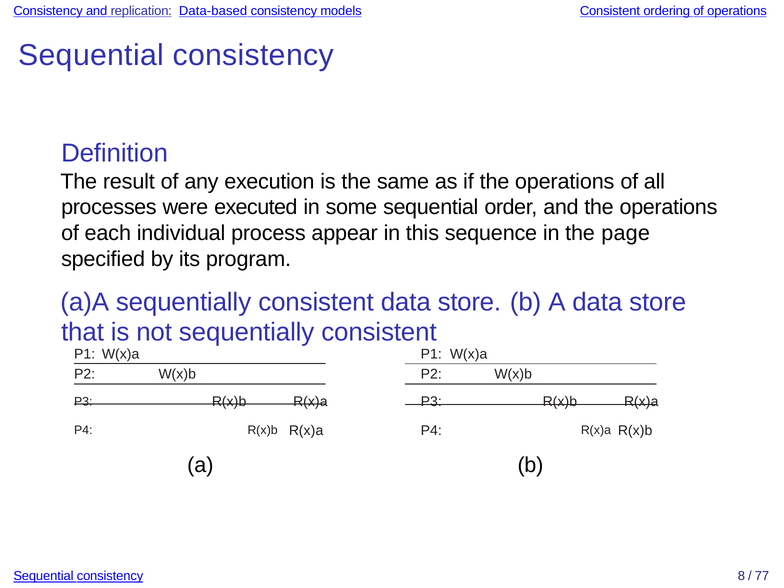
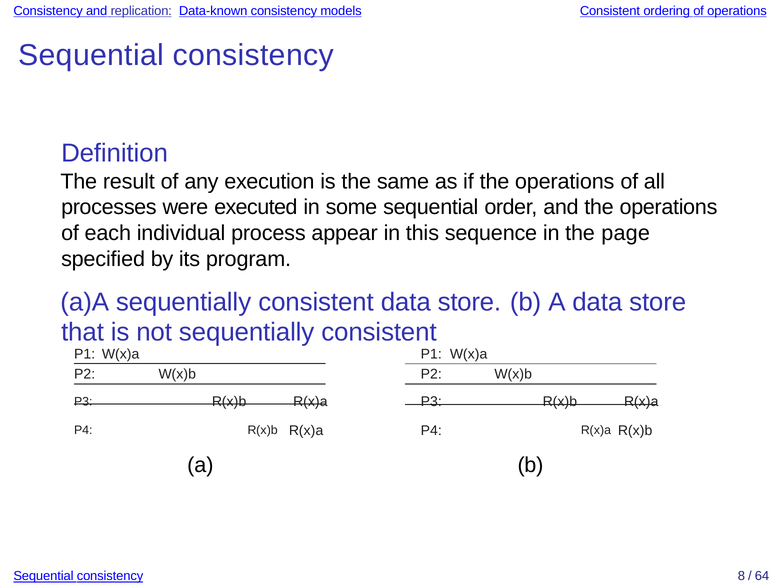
Data-based: Data-based -> Data-known (213, 11)
77: 77 -> 64 (762, 577)
